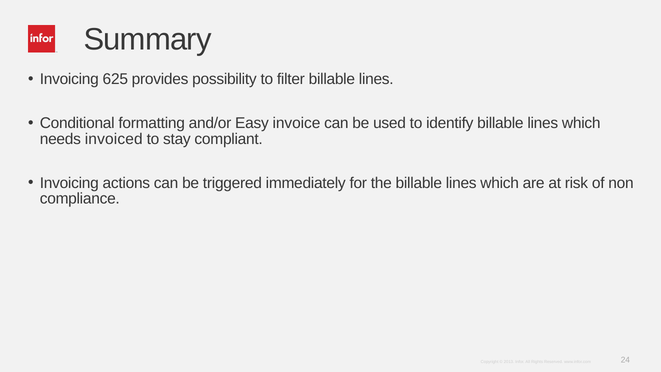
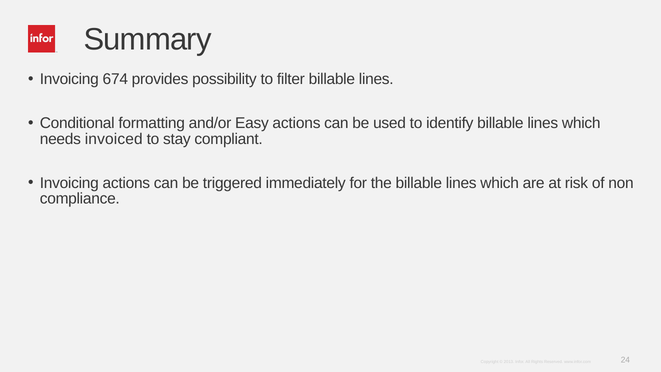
625: 625 -> 674 (115, 79)
Easy invoice: invoice -> actions (297, 123)
